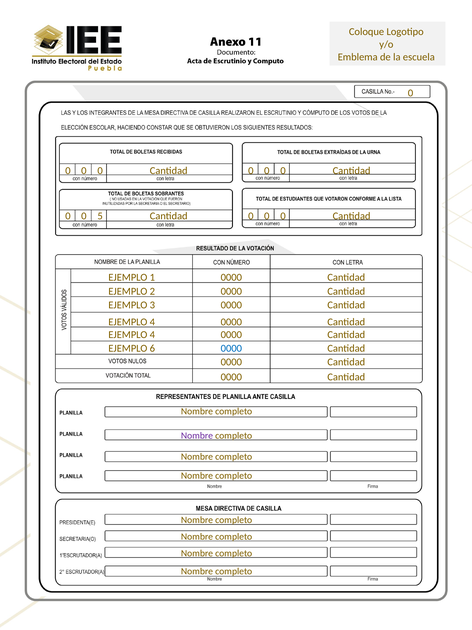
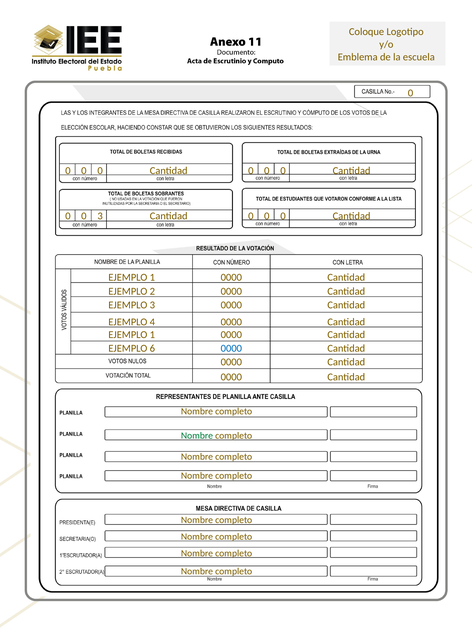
0 5: 5 -> 3 (100, 216)
4: 4 -> 1 (152, 334)
Nombre colour: purple -> green (197, 435)
